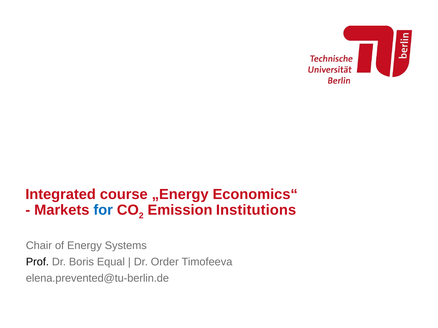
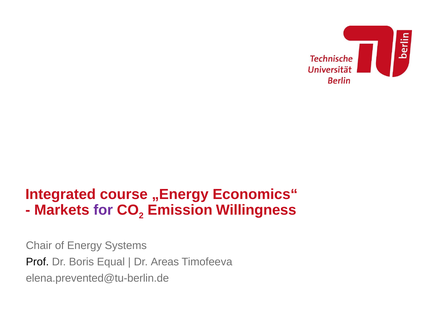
for colour: blue -> purple (103, 210)
Institutions: Institutions -> Willingness (256, 210)
Order: Order -> Areas (165, 262)
